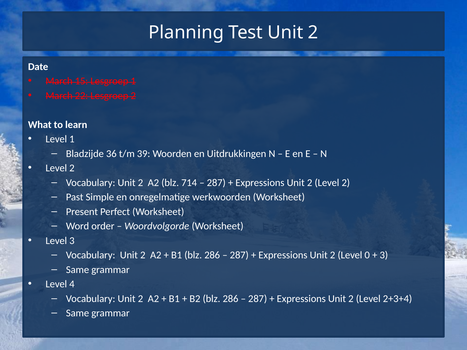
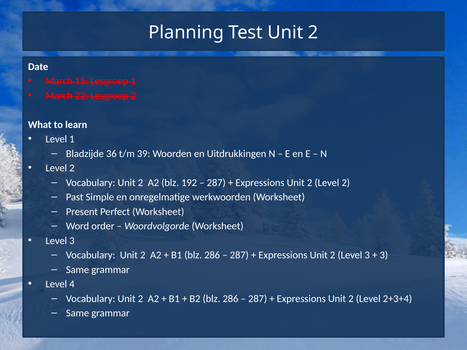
714: 714 -> 192 (189, 183)
2 Level 0: 0 -> 3 (367, 255)
